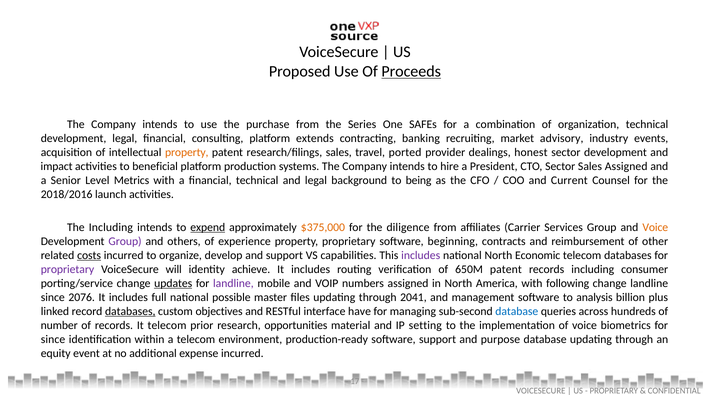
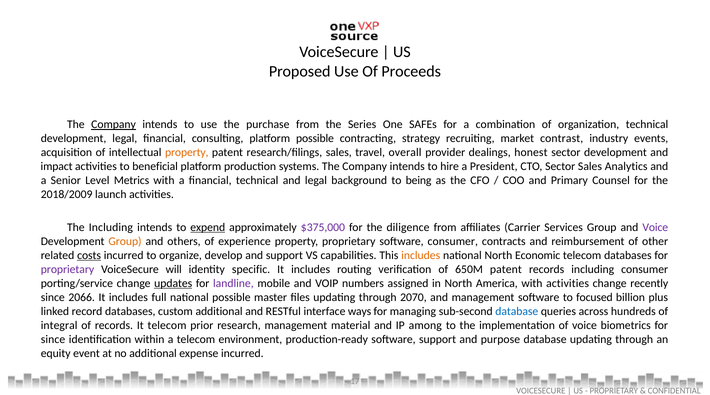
Proceeds underline: present -> none (411, 71)
Company underline: none -> present (114, 124)
platform extends: extends -> possible (315, 138)
banking: banking -> strategy (421, 138)
advisory: advisory -> contrast (562, 138)
ported: ported -> overall (405, 152)
Sales Assigned: Assigned -> Analytics (626, 166)
Current: Current -> Primary (569, 180)
2018/2016: 2018/2016 -> 2018/2009 (67, 194)
$375,000 colour: orange -> purple (323, 227)
Voice colour: orange -> purple (655, 227)
Group colour: purple -> orange (125, 241)
software beginning: beginning -> consumer (453, 241)
includes colour: purple -> orange (421, 255)
achieve: achieve -> specific (251, 269)
with following: following -> activities (568, 283)
change landline: landline -> recently (649, 283)
2076: 2076 -> 2066 (82, 297)
2041: 2041 -> 2070 (413, 297)
analysis: analysis -> focused (594, 297)
databases underline: present -> none (130, 311)
custom objectives: objectives -> additional (219, 311)
have: have -> ways (360, 311)
number: number -> integral (59, 325)
research opportunities: opportunities -> management (296, 325)
setting: setting -> among (425, 325)
